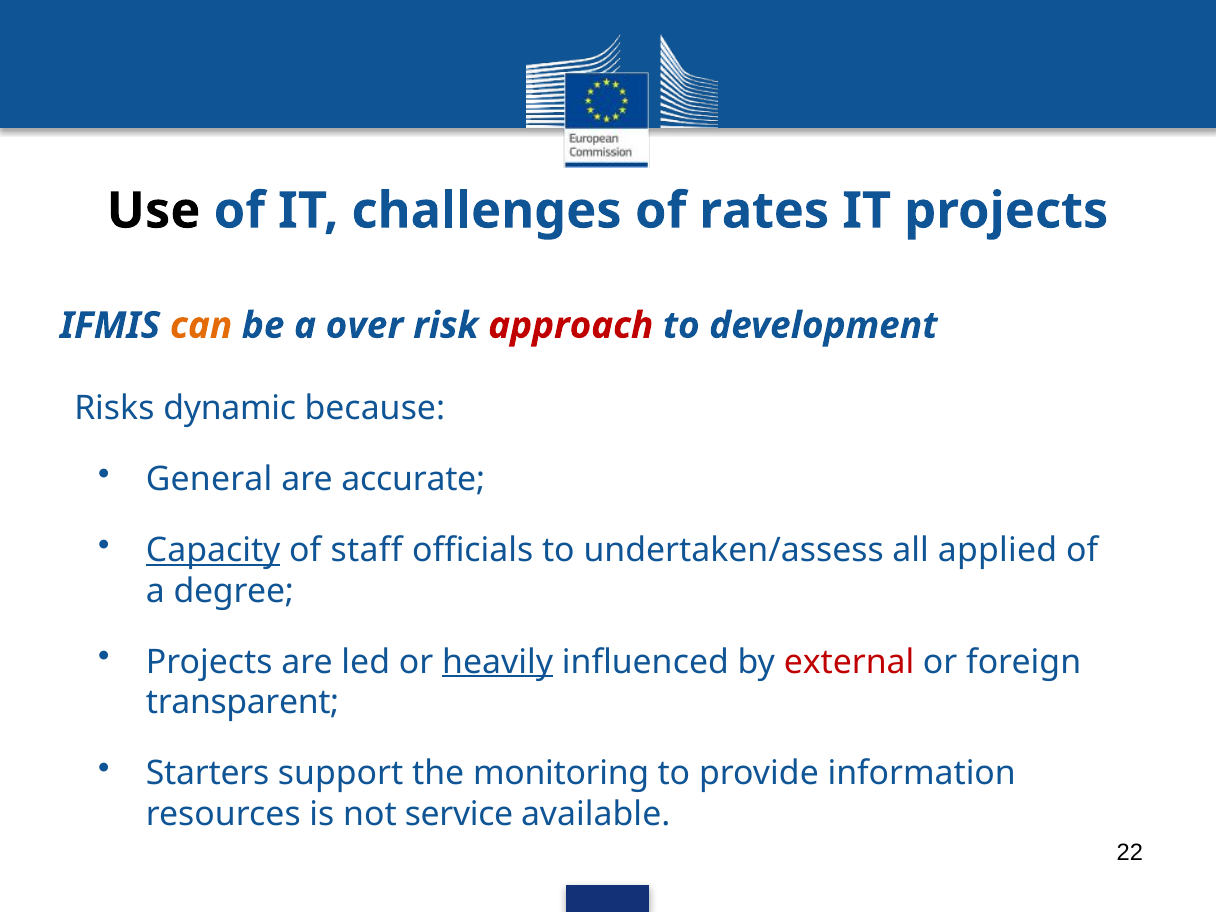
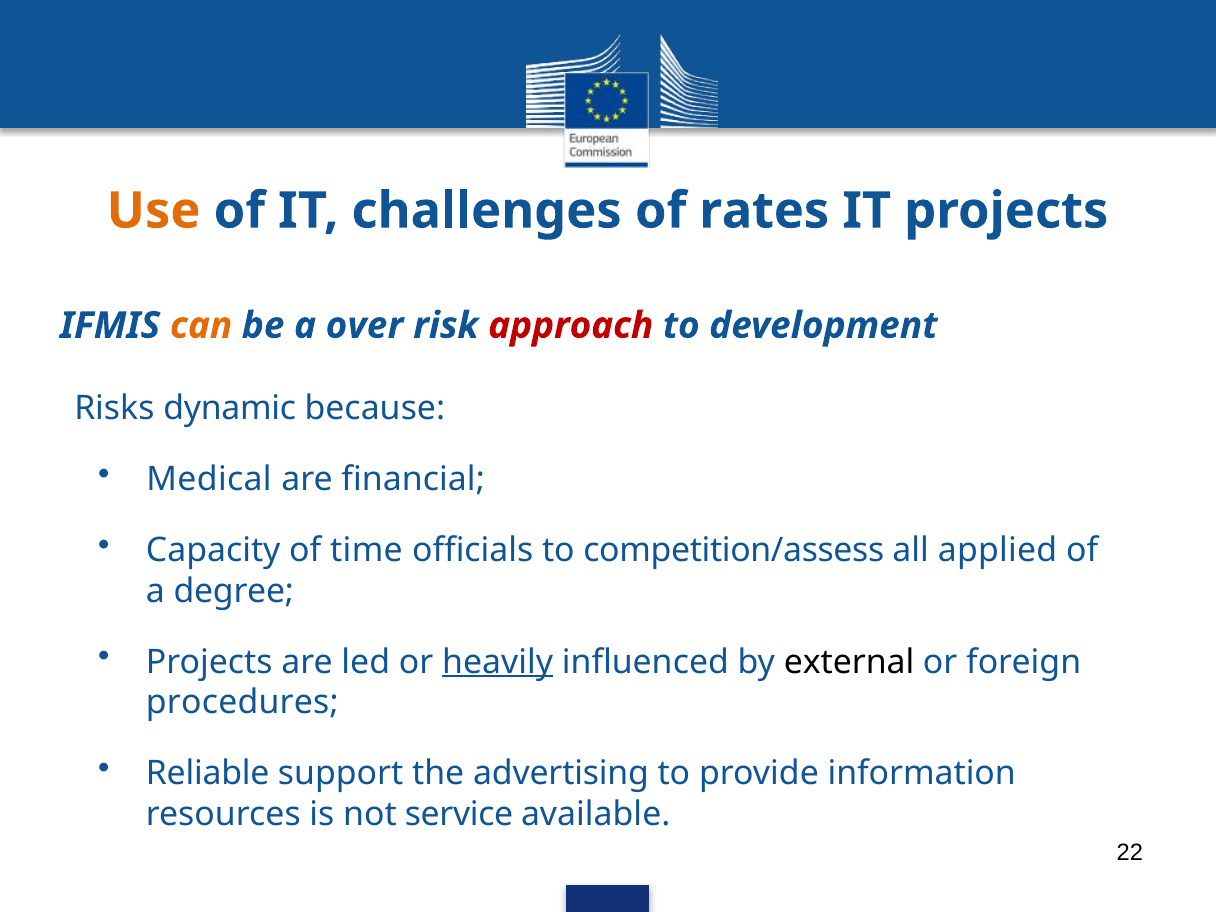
Use colour: black -> orange (154, 211)
General: General -> Medical (209, 479)
accurate: accurate -> financial (413, 479)
Capacity underline: present -> none (213, 550)
staff: staff -> time (366, 550)
undertaken/assess: undertaken/assess -> competition/assess (734, 550)
external colour: red -> black (849, 662)
transparent: transparent -> procedures (242, 702)
Starters: Starters -> Reliable (208, 773)
monitoring: monitoring -> advertising (561, 773)
